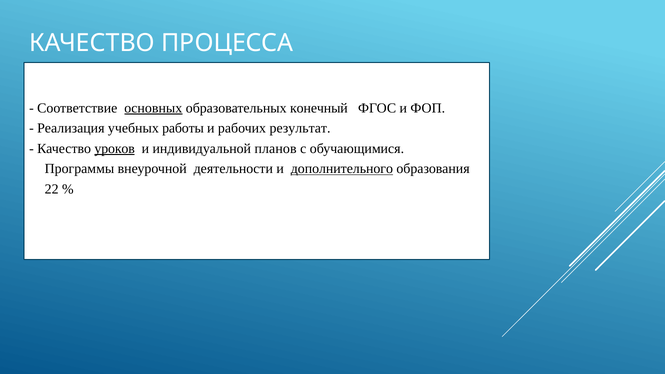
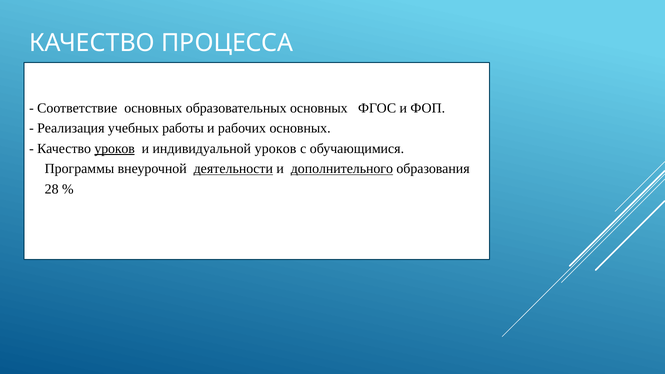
основных underline: present -> none (153, 108)
образовательных конечный: конечный -> основных (319, 108)
рабочих результат: результат -> основных (300, 128)
индивидуальной планов: планов -> уроков (276, 149)
деятельности underline: none -> present (233, 169)
22: 22 -> 28 (52, 189)
